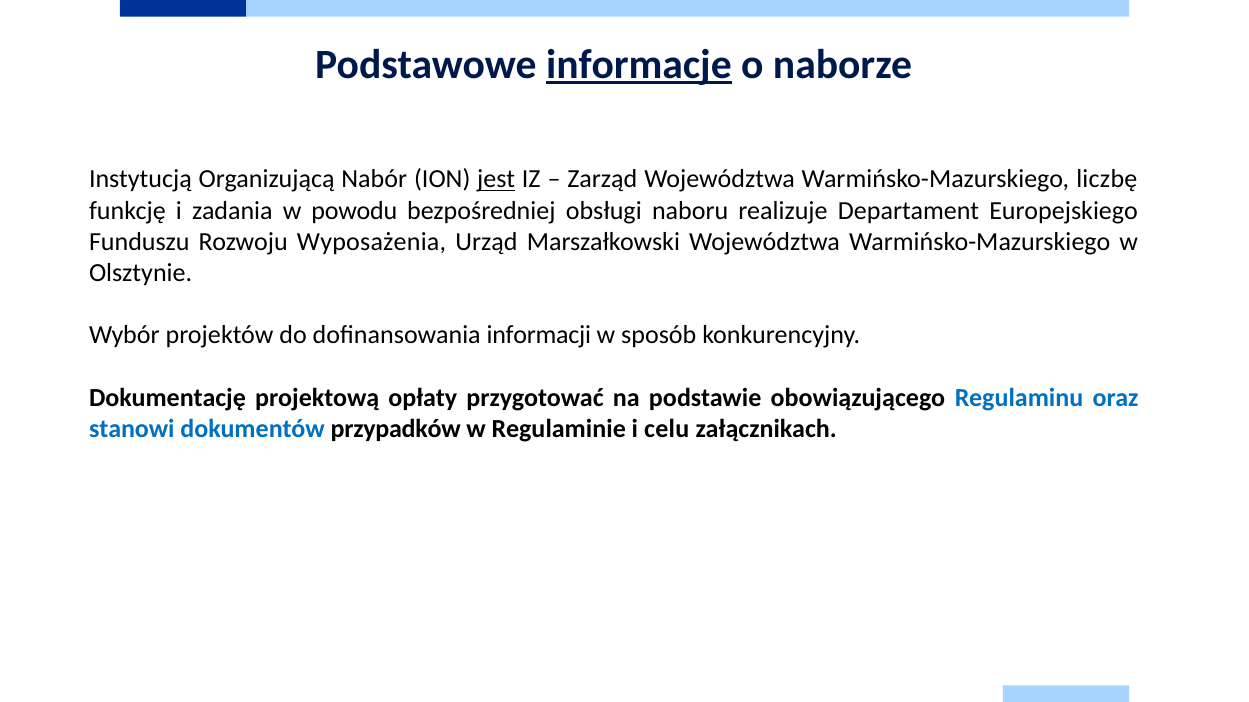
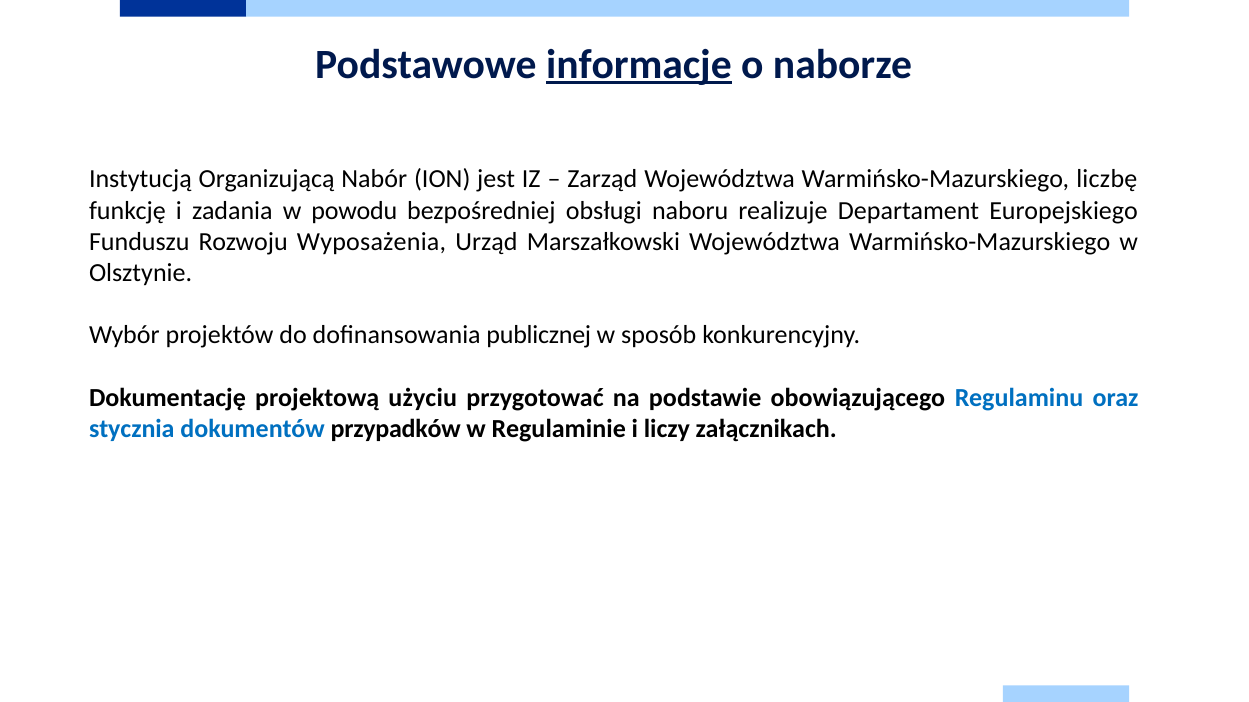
jest underline: present -> none (496, 179)
informacji: informacji -> publicznej (539, 336)
opłaty: opłaty -> użyciu (423, 398)
stanowi: stanowi -> stycznia (132, 429)
celu: celu -> liczy (667, 429)
